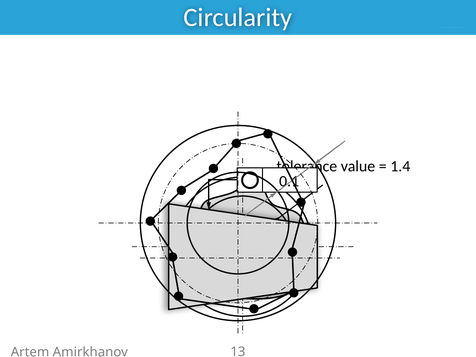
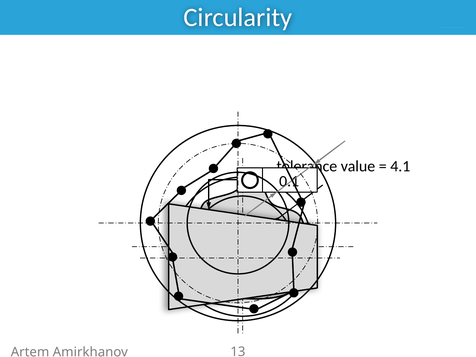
1.4: 1.4 -> 4.1 (400, 166)
